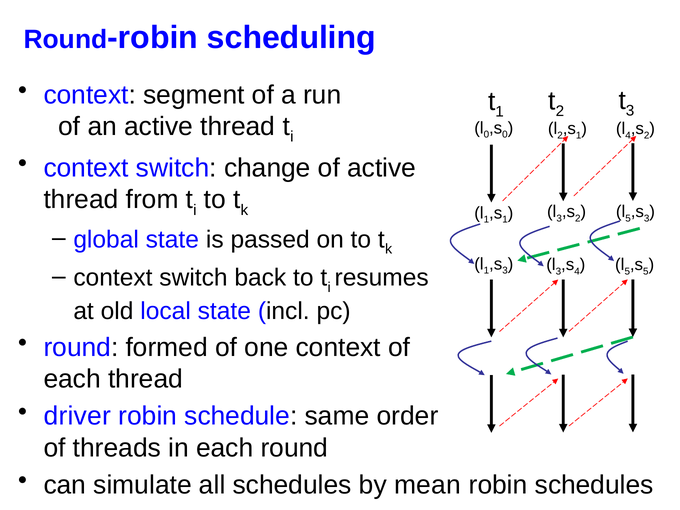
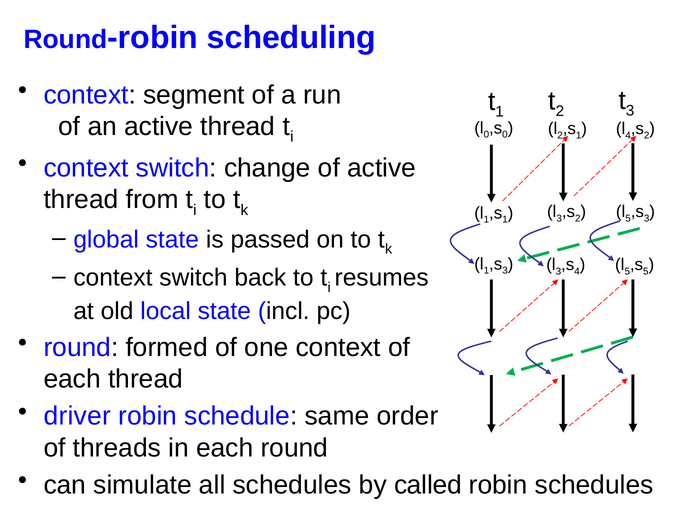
mean: mean -> called (428, 485)
